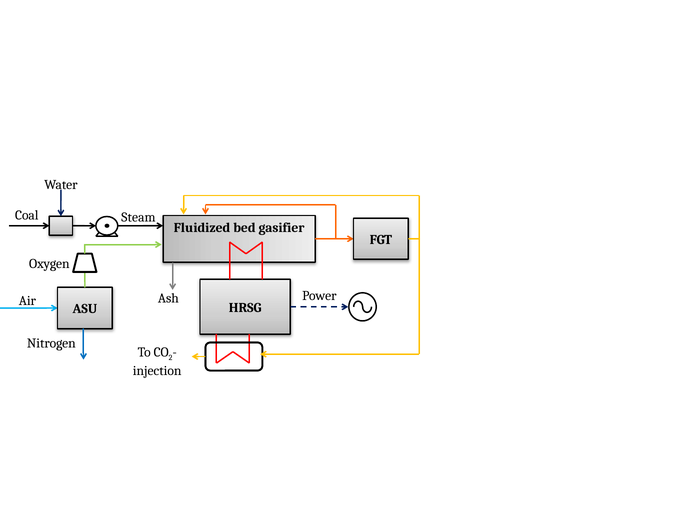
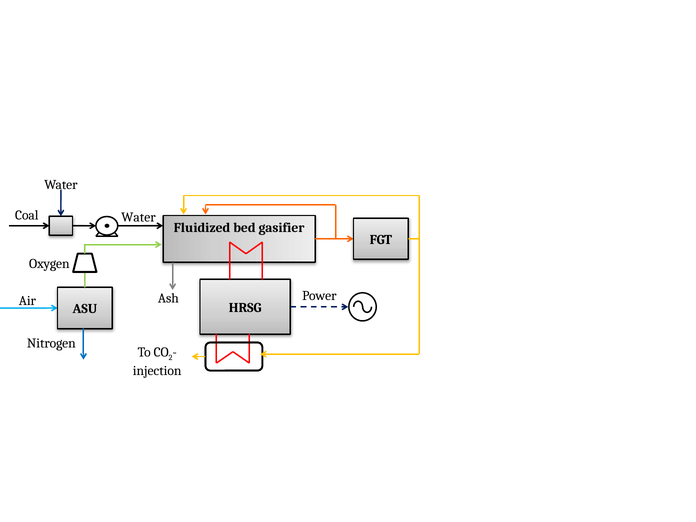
Steam: Steam -> Water (138, 217)
